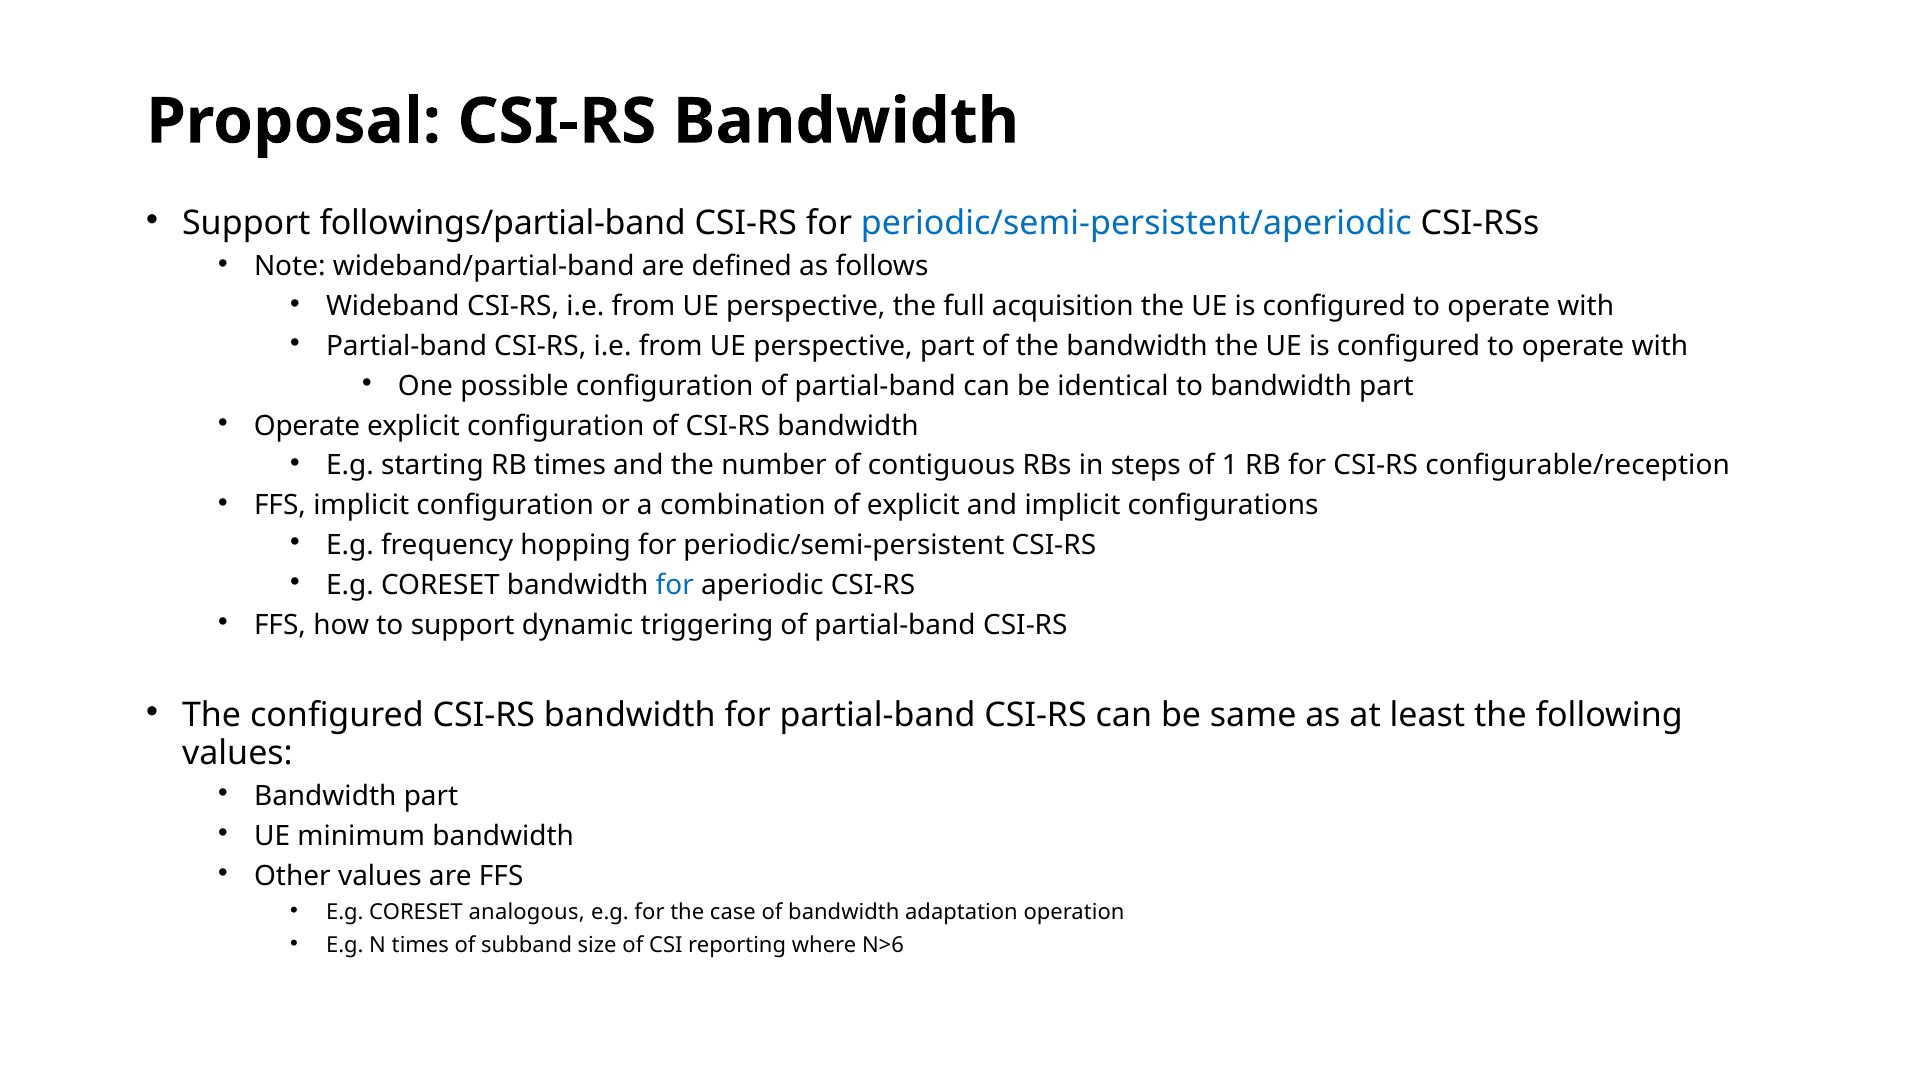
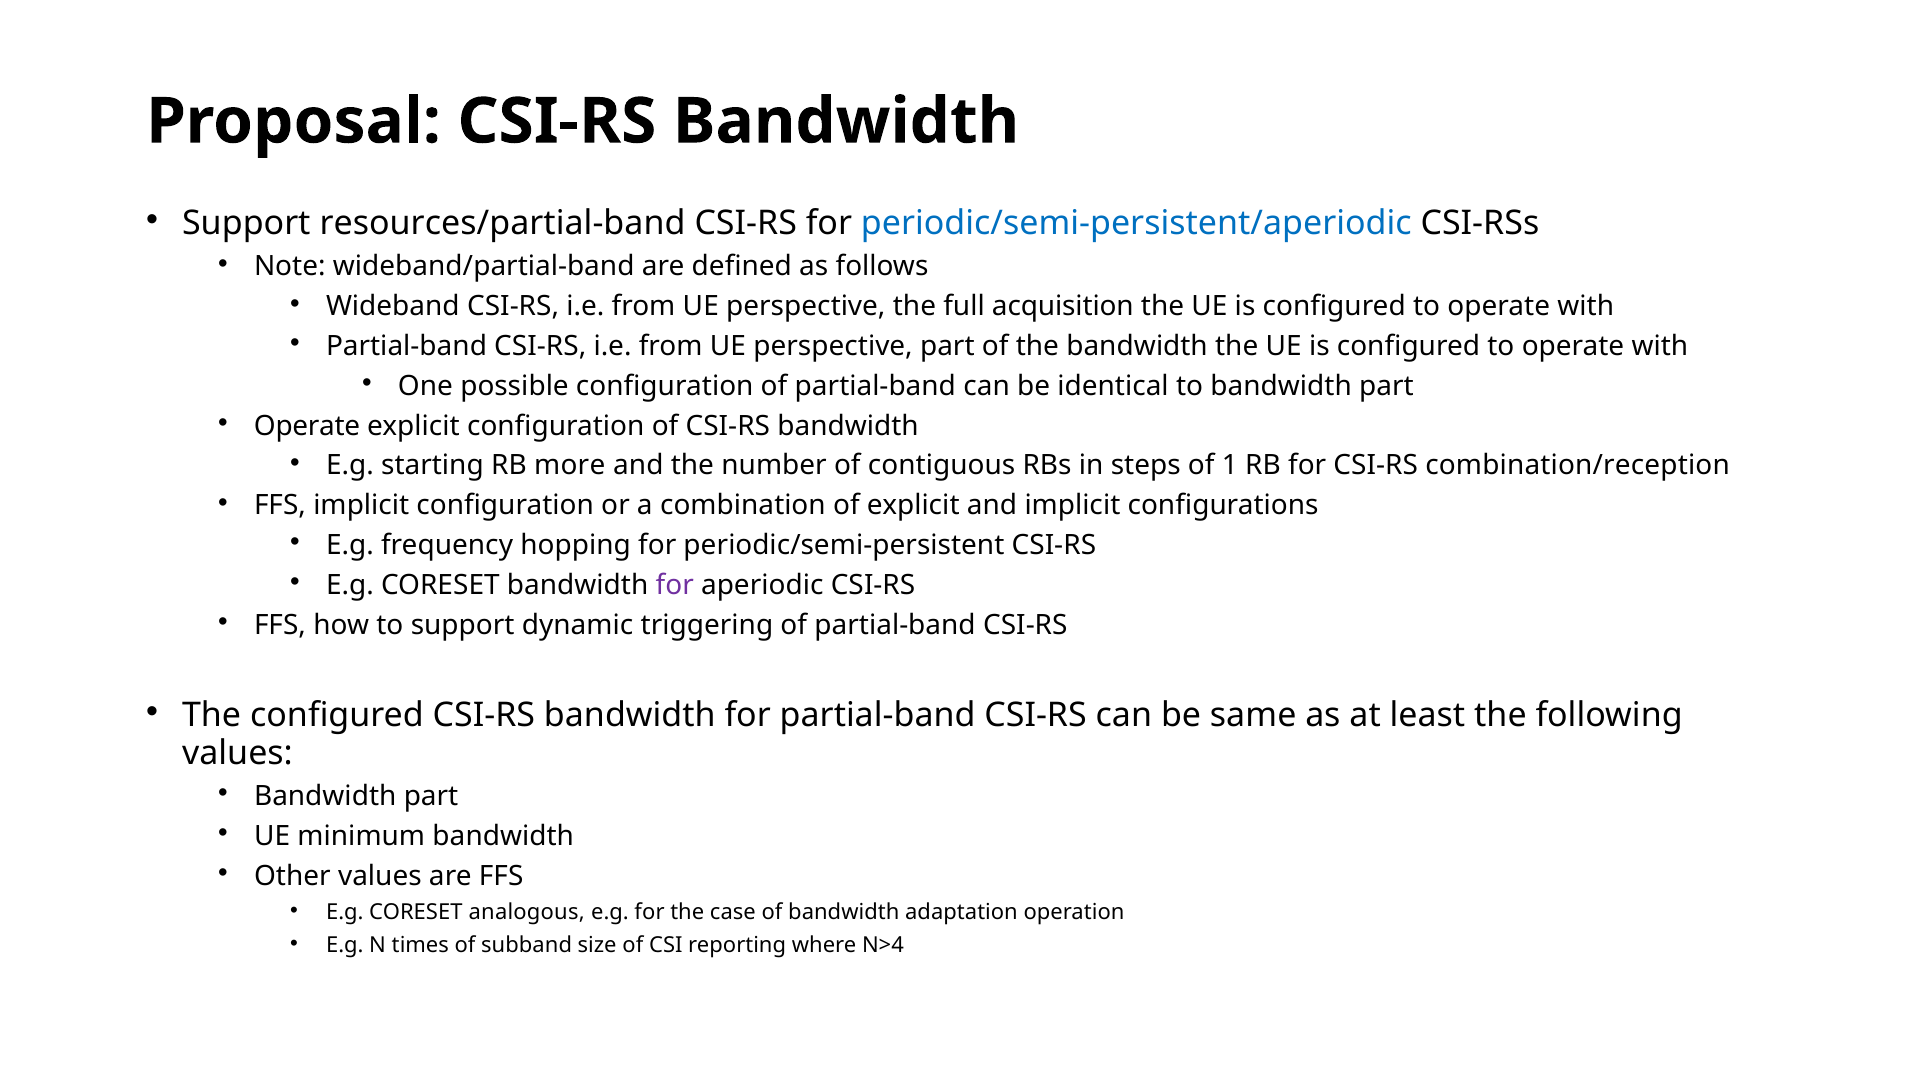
followings/partial-band: followings/partial-band -> resources/partial-band (502, 223)
RB times: times -> more (570, 466)
configurable/reception: configurable/reception -> combination/reception (1578, 466)
for colour: blue -> purple (675, 585)
N>6: N>6 -> N>4 (883, 946)
